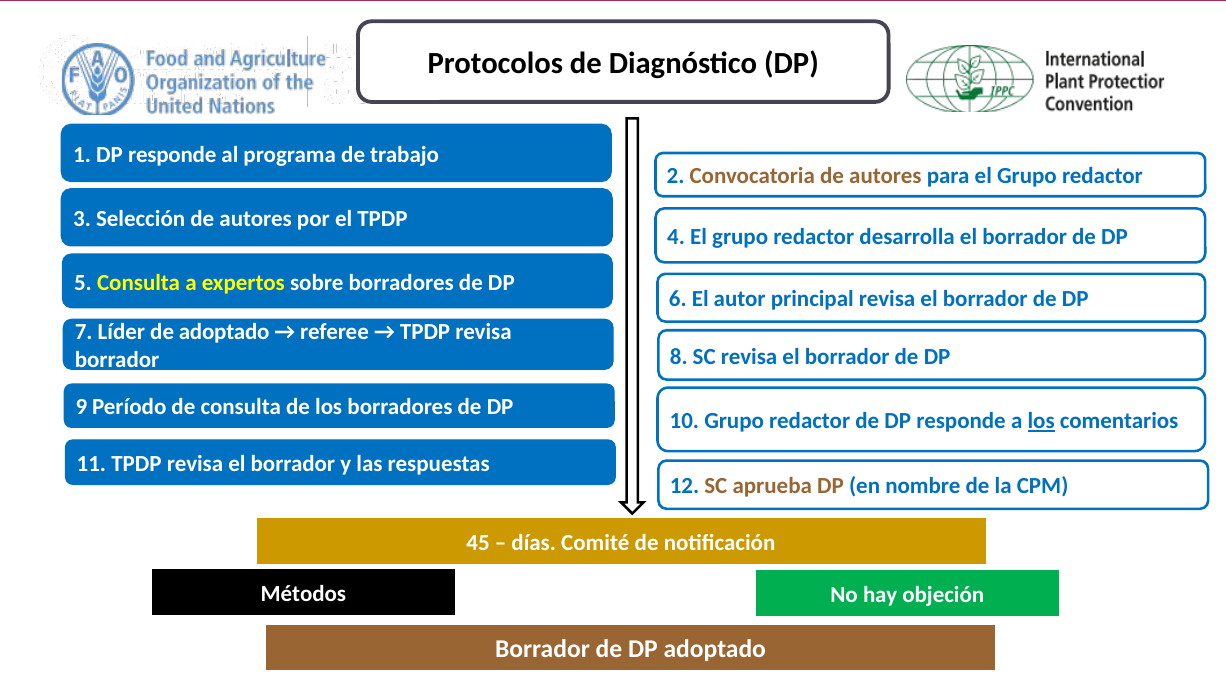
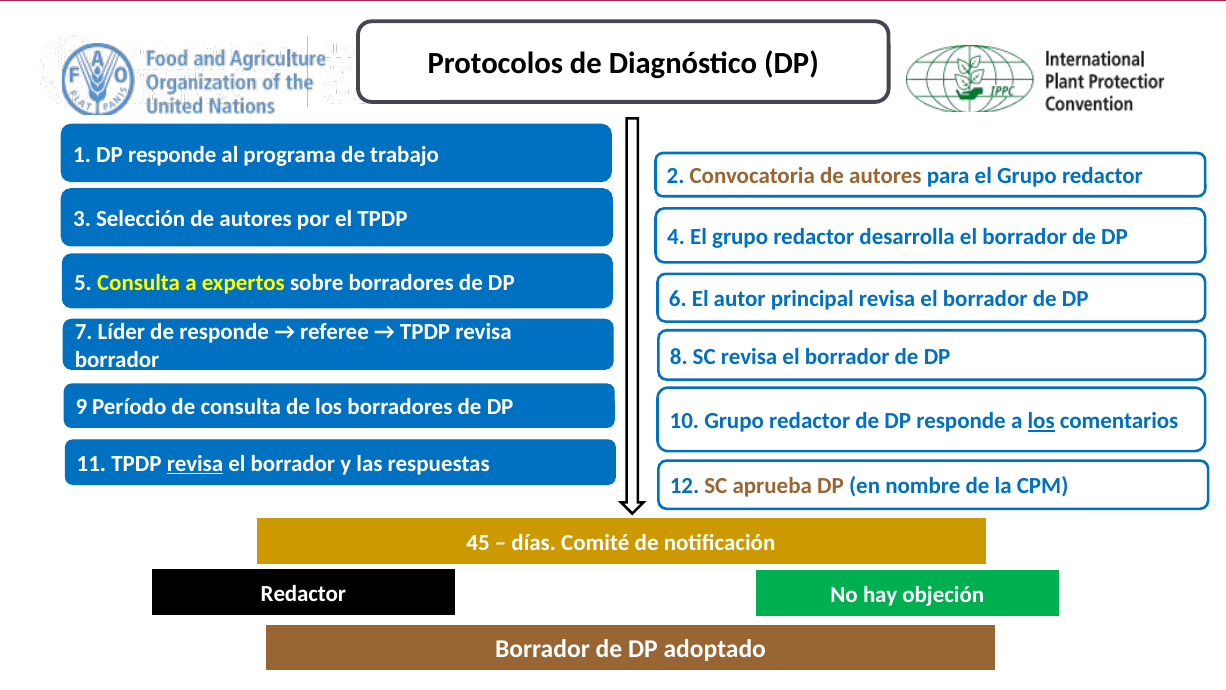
de adoptado: adoptado -> responde (224, 332)
revisa underline: none -> present (195, 463)
Métodos: Métodos -> Redactor (303, 593)
